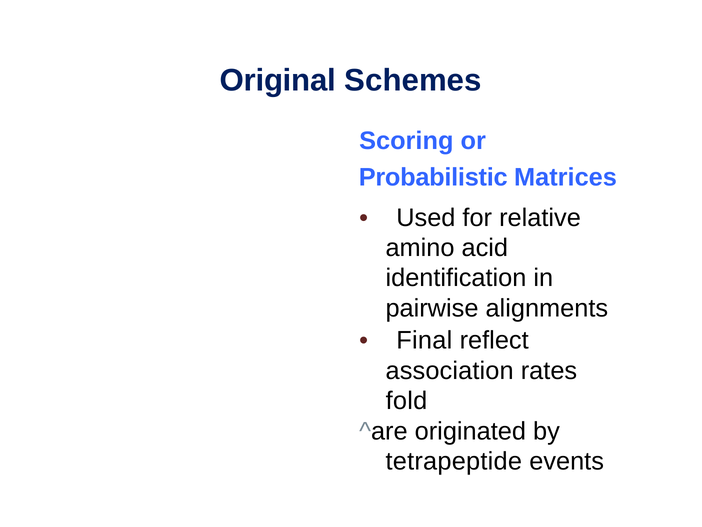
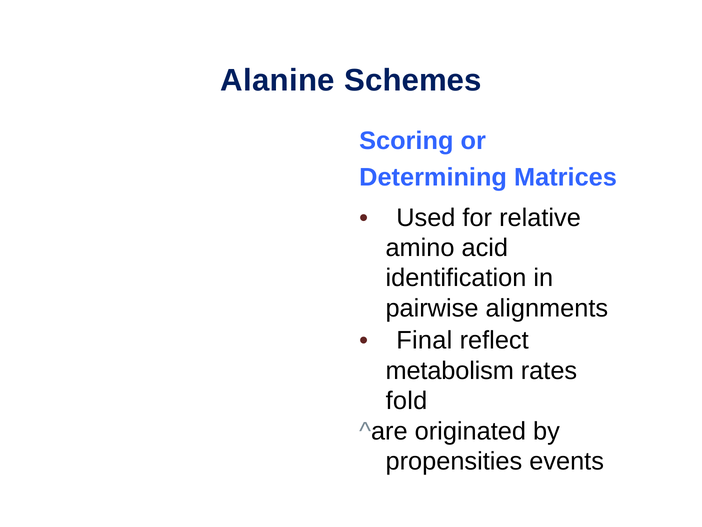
Original: Original -> Alanine (278, 80)
Probabilistic: Probabilistic -> Determining (433, 177)
association: association -> metabolism (450, 370)
tetrapeptide: tetrapeptide -> propensities (454, 461)
